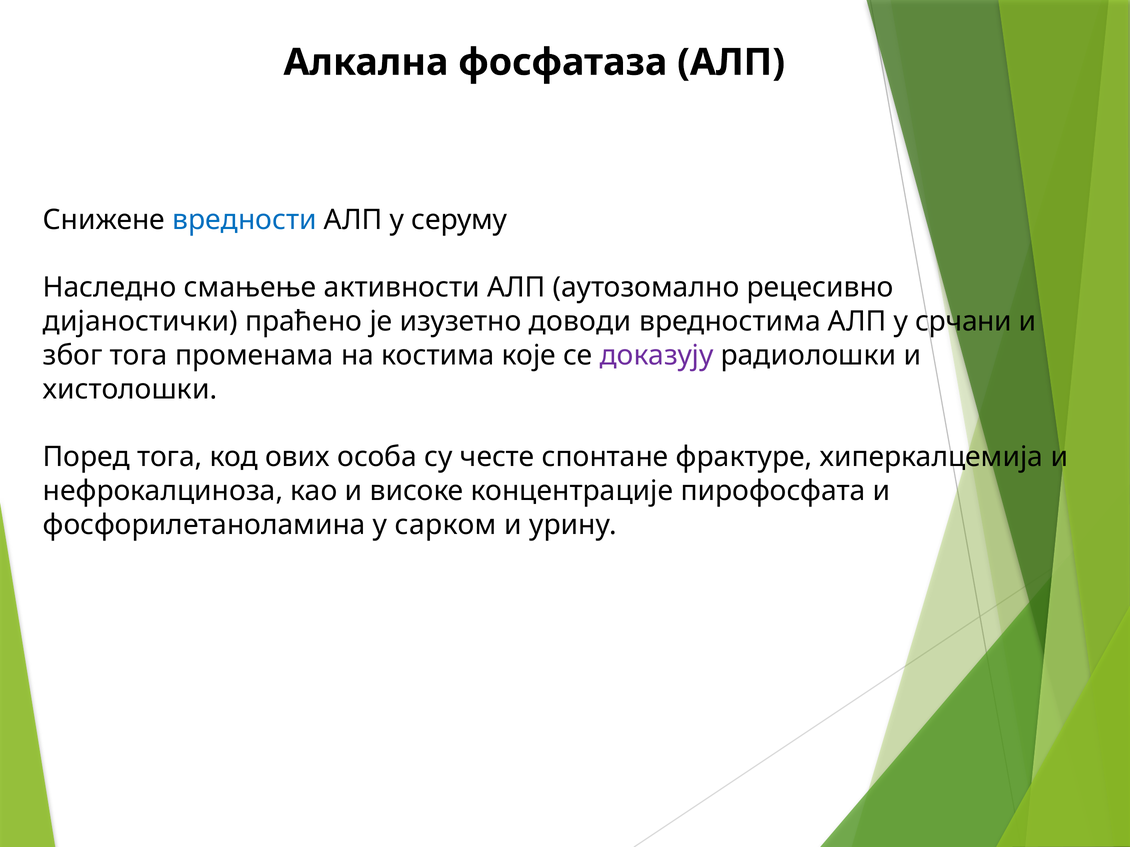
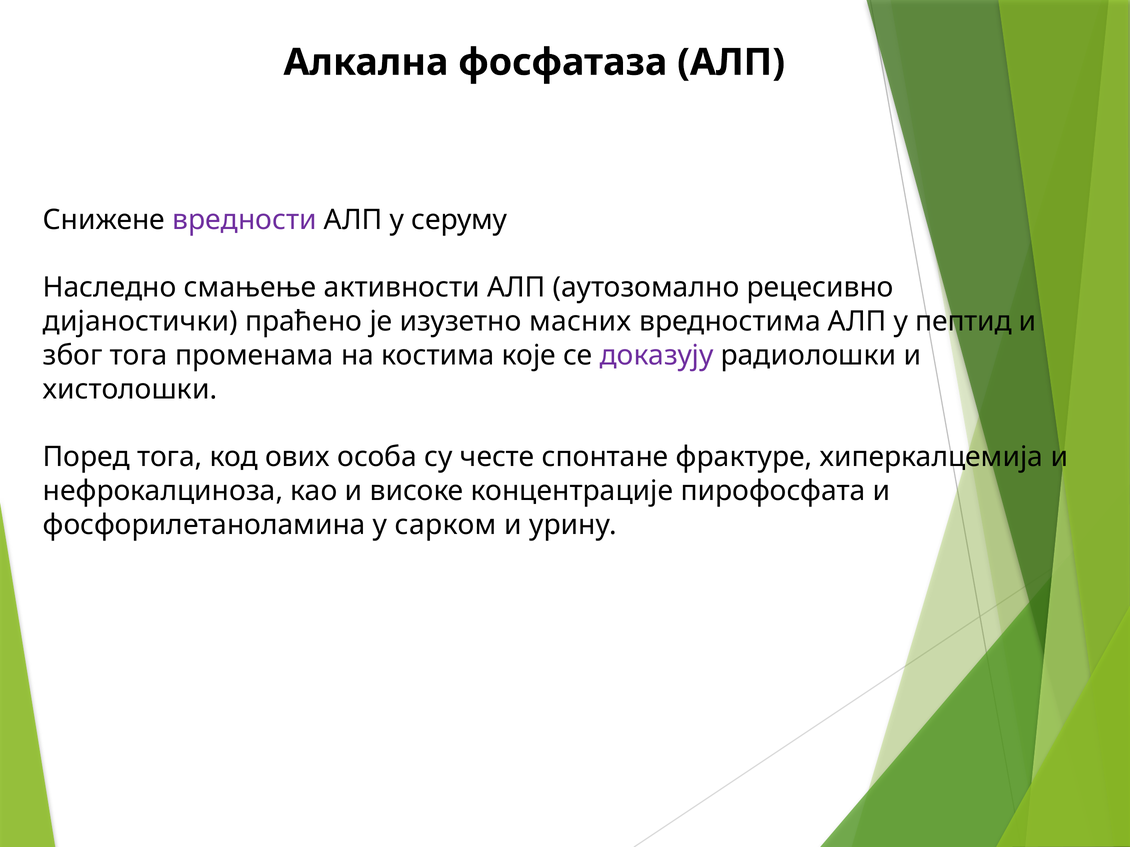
вредности colour: blue -> purple (245, 220)
доводи: доводи -> масних (580, 322)
срчани: срчани -> пептид (964, 322)
